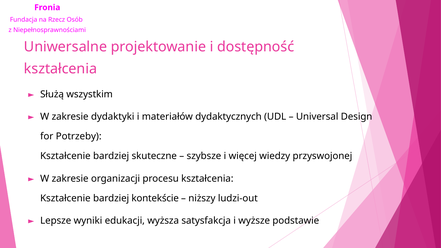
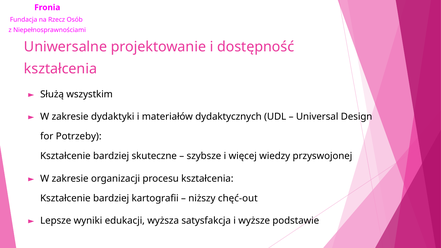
kontekście: kontekście -> kartografii (155, 198)
ludzi-out: ludzi-out -> chęć-out (238, 198)
